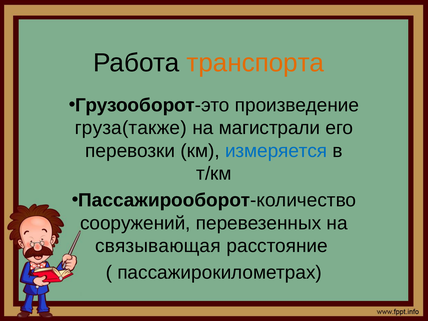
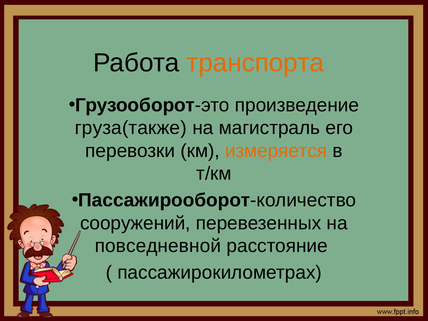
магистрали: магистрали -> магистраль (269, 128)
измеряется colour: blue -> orange (276, 151)
связывающая: связывающая -> повседневной (158, 246)
